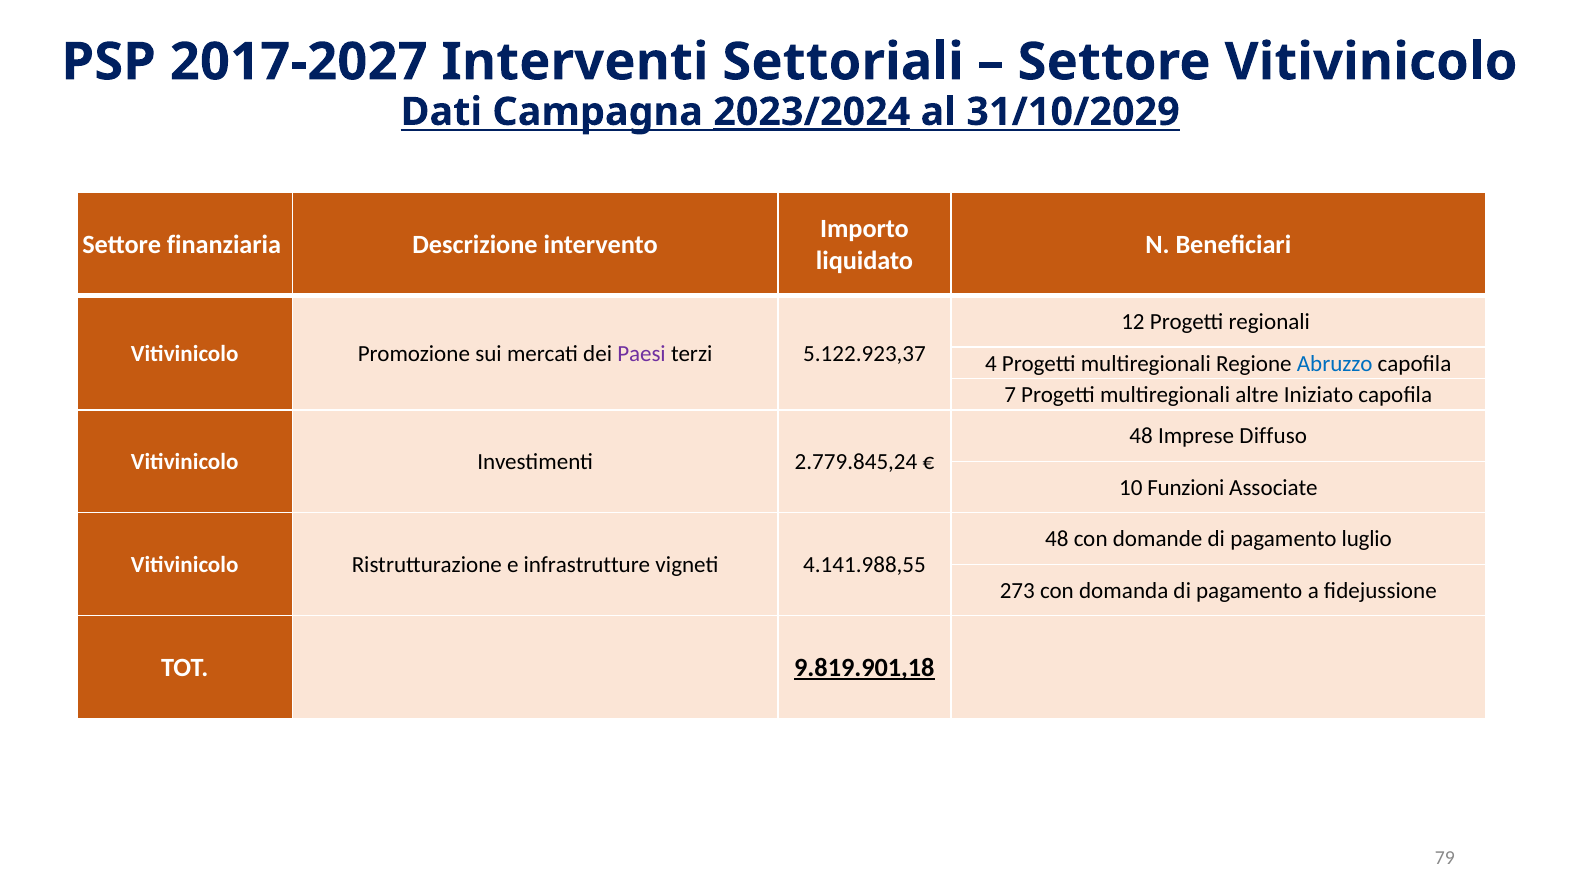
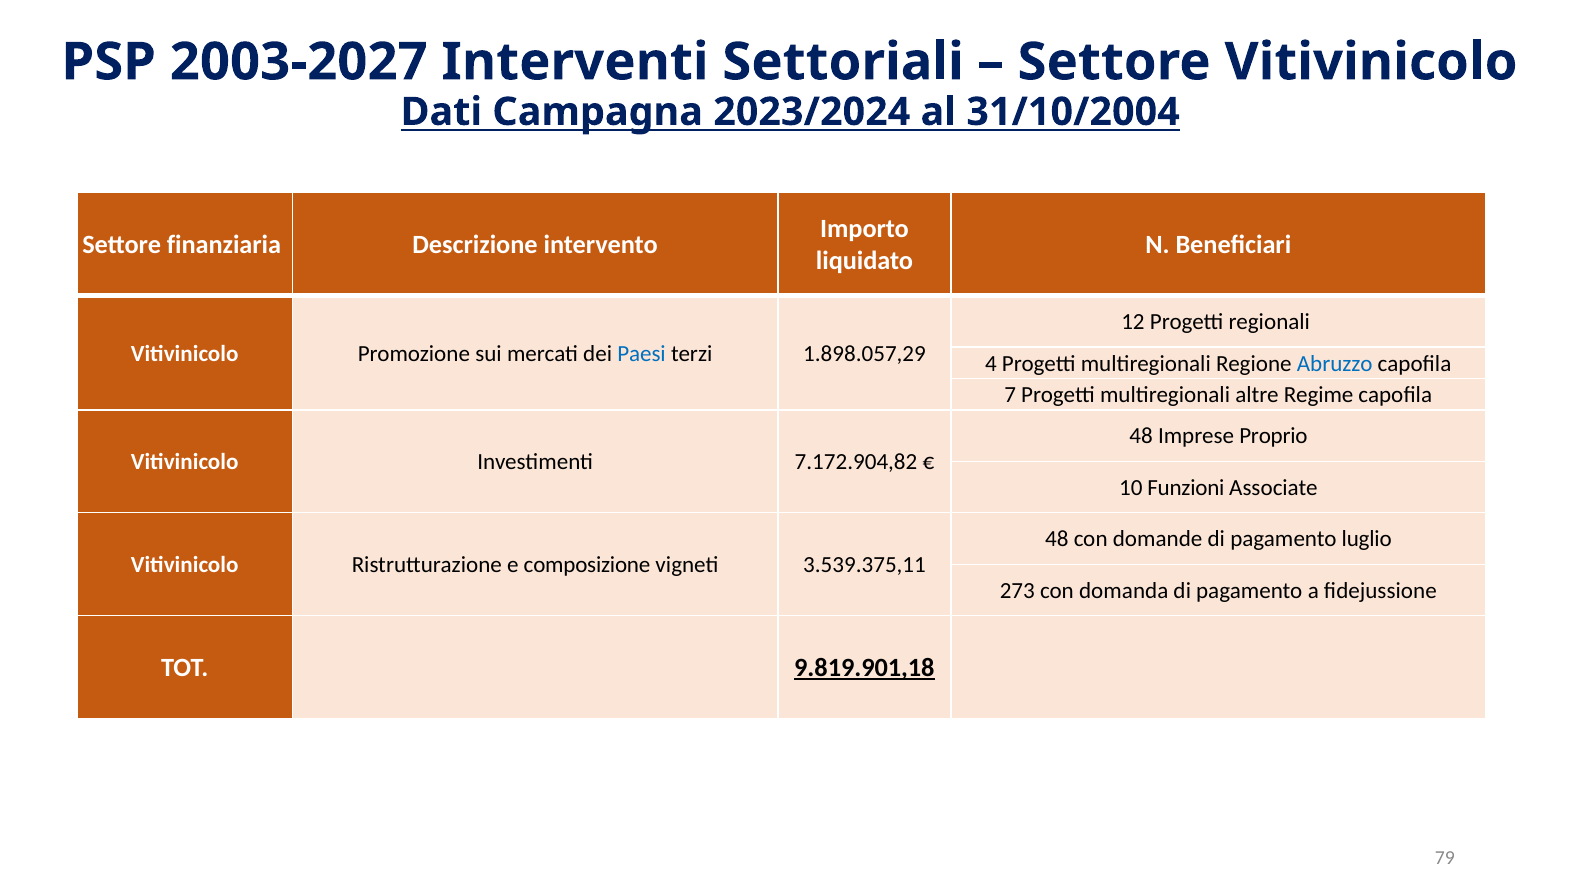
2017-2027: 2017-2027 -> 2003-2027 (299, 62)
2023/2024 underline: present -> none (812, 112)
31/10/2029: 31/10/2029 -> 31/10/2004 (1073, 112)
Paesi colour: purple -> blue (642, 354)
5.122.923,37: 5.122.923,37 -> 1.898.057,29 (865, 354)
Iniziato: Iniziato -> Regime (1319, 395)
Diffuso: Diffuso -> Proprio (1273, 436)
2.779.845,24: 2.779.845,24 -> 7.172.904,82 (856, 462)
infrastrutture: infrastrutture -> composizione (587, 565)
4.141.988,55: 4.141.988,55 -> 3.539.375,11 (865, 565)
